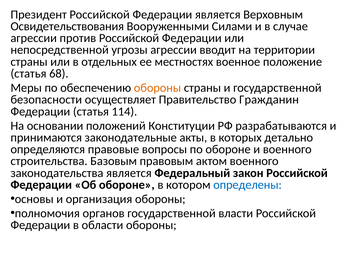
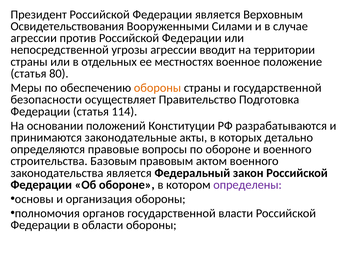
68: 68 -> 80 (59, 74)
Гражданин: Гражданин -> Подготовка (269, 100)
определены colour: blue -> purple (248, 185)
